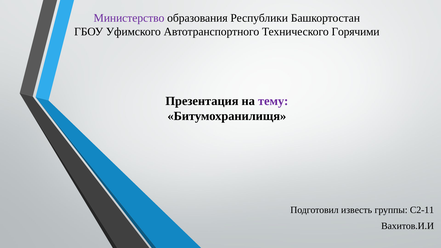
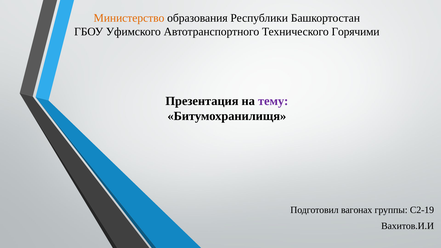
Министерство colour: purple -> orange (129, 18)
известь: известь -> вагонах (357, 210)
С2-11: С2-11 -> С2-19 (422, 210)
